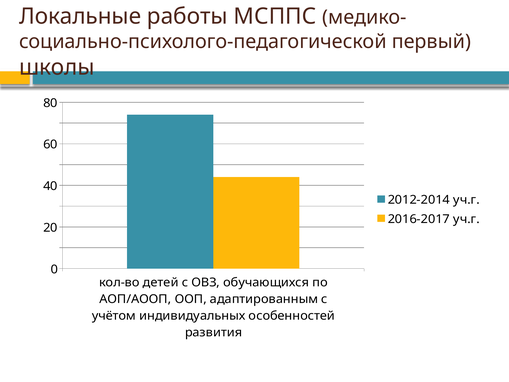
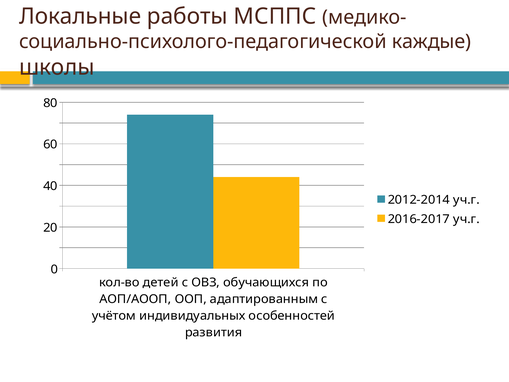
первый: первый -> каждые (431, 42)
